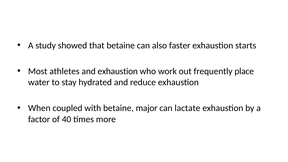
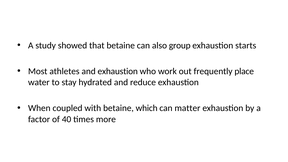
faster: faster -> group (180, 45)
major: major -> which (147, 108)
lactate: lactate -> matter (187, 108)
